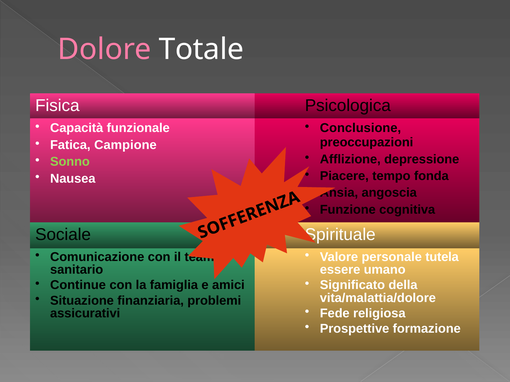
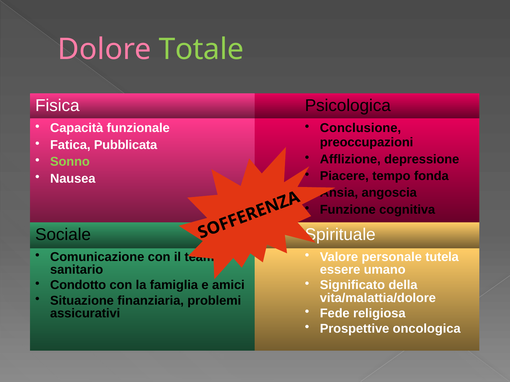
Totale colour: white -> light green (201, 49)
Campione: Campione -> Pubblicata (126, 145)
Continue: Continue -> Condotto (78, 285)
formazione: formazione -> oncologica (427, 329)
